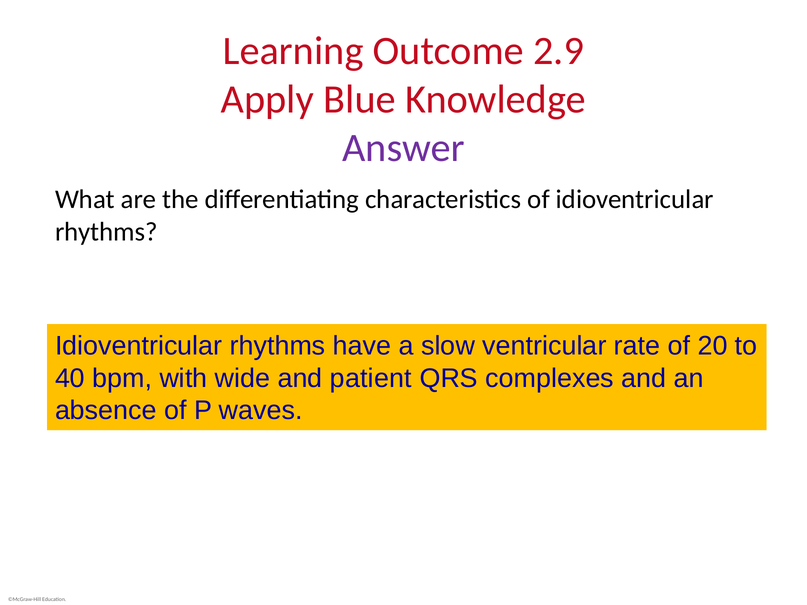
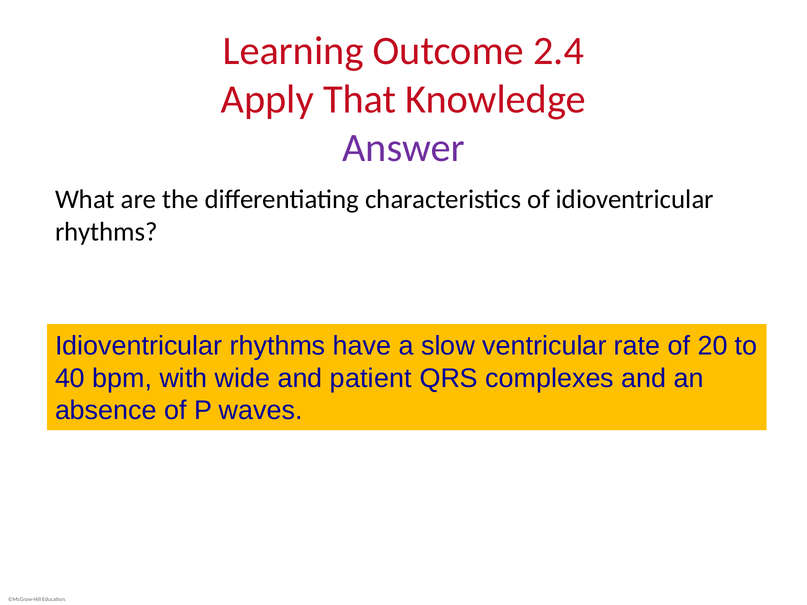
2.9: 2.9 -> 2.4 (559, 51)
Blue: Blue -> That (360, 100)
